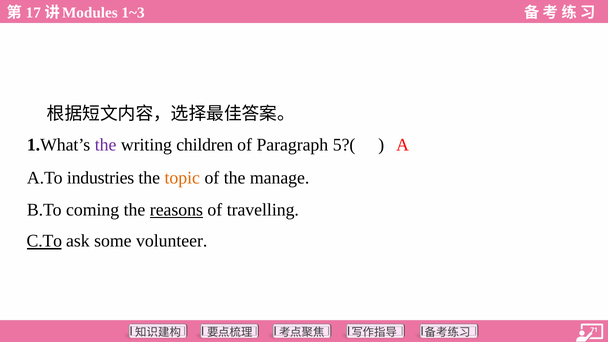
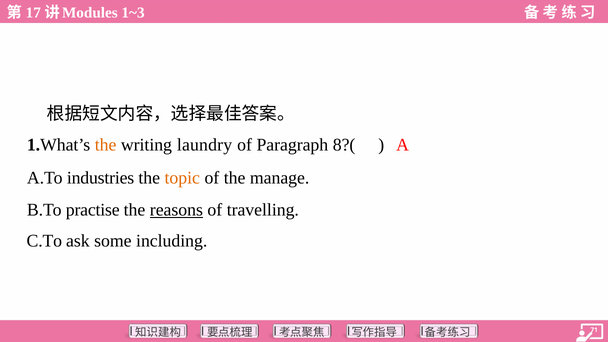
the colour: purple -> orange (106, 145)
children: children -> laundry (205, 145)
5?(: 5?( -> 8?( (344, 145)
coming: coming -> practise (93, 210)
C.To underline: present -> none (44, 241)
volunteer: volunteer -> including (172, 241)
